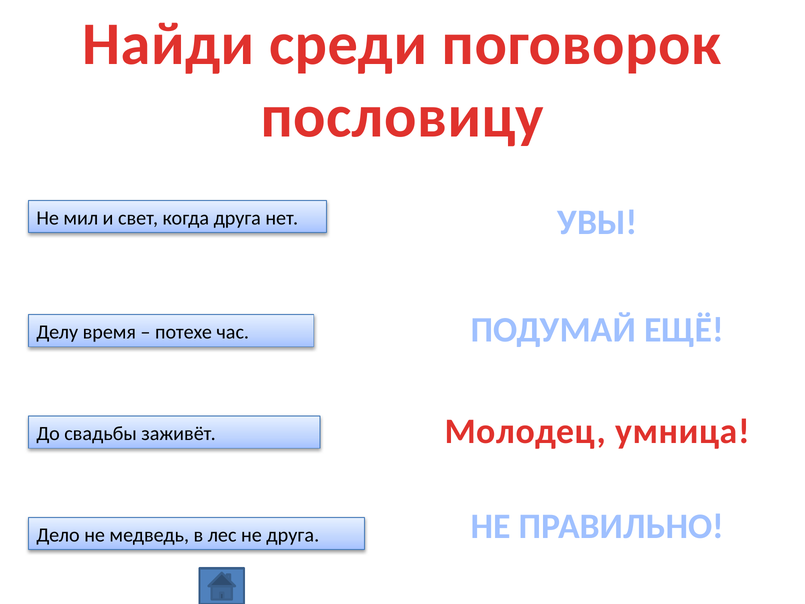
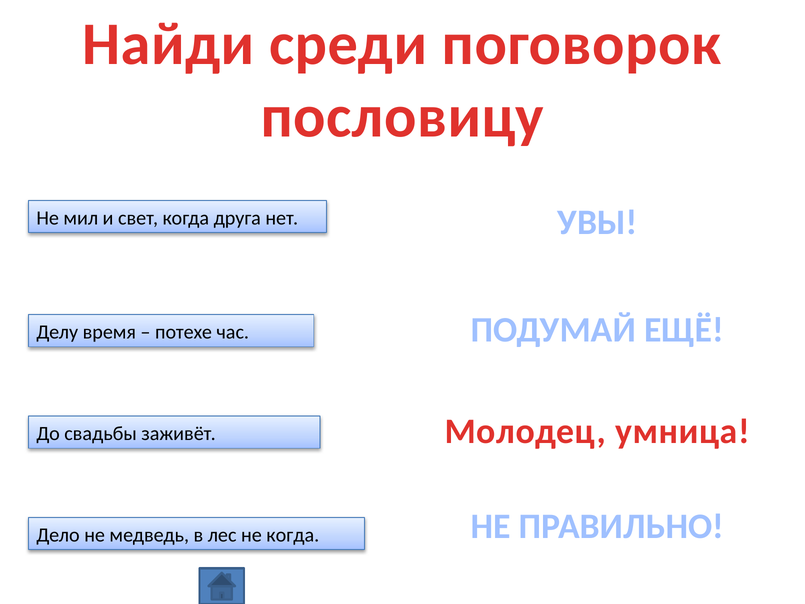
не друга: друга -> когда (293, 535)
